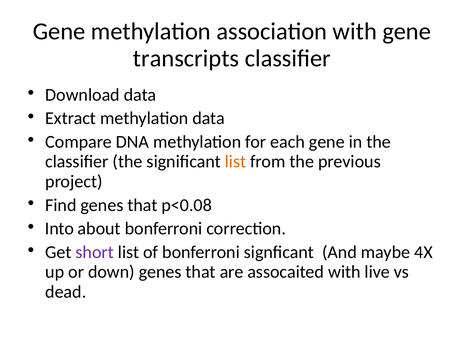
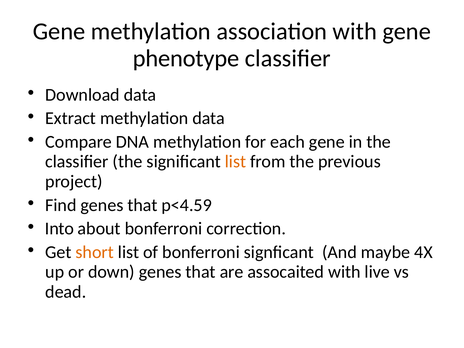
transcripts: transcripts -> phenotype (186, 58)
p<0.08: p<0.08 -> p<4.59 (187, 205)
short colour: purple -> orange (95, 252)
